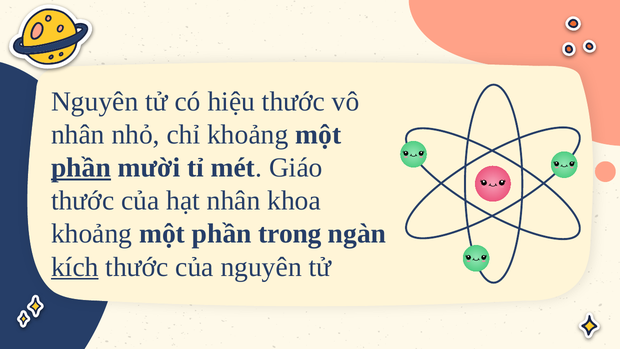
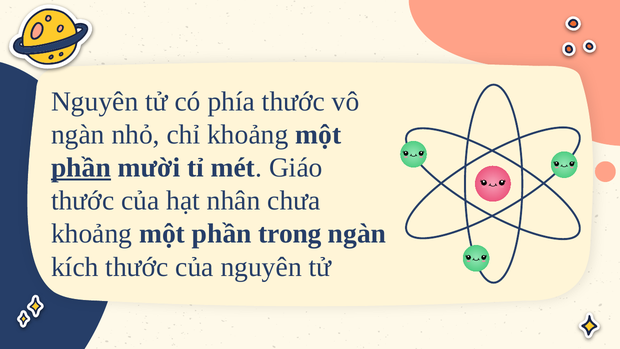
hiệu: hiệu -> phía (231, 101)
nhân: nhân -> ngàn (78, 134)
khoa: khoa -> chưa (294, 201)
kích underline: present -> none (75, 267)
